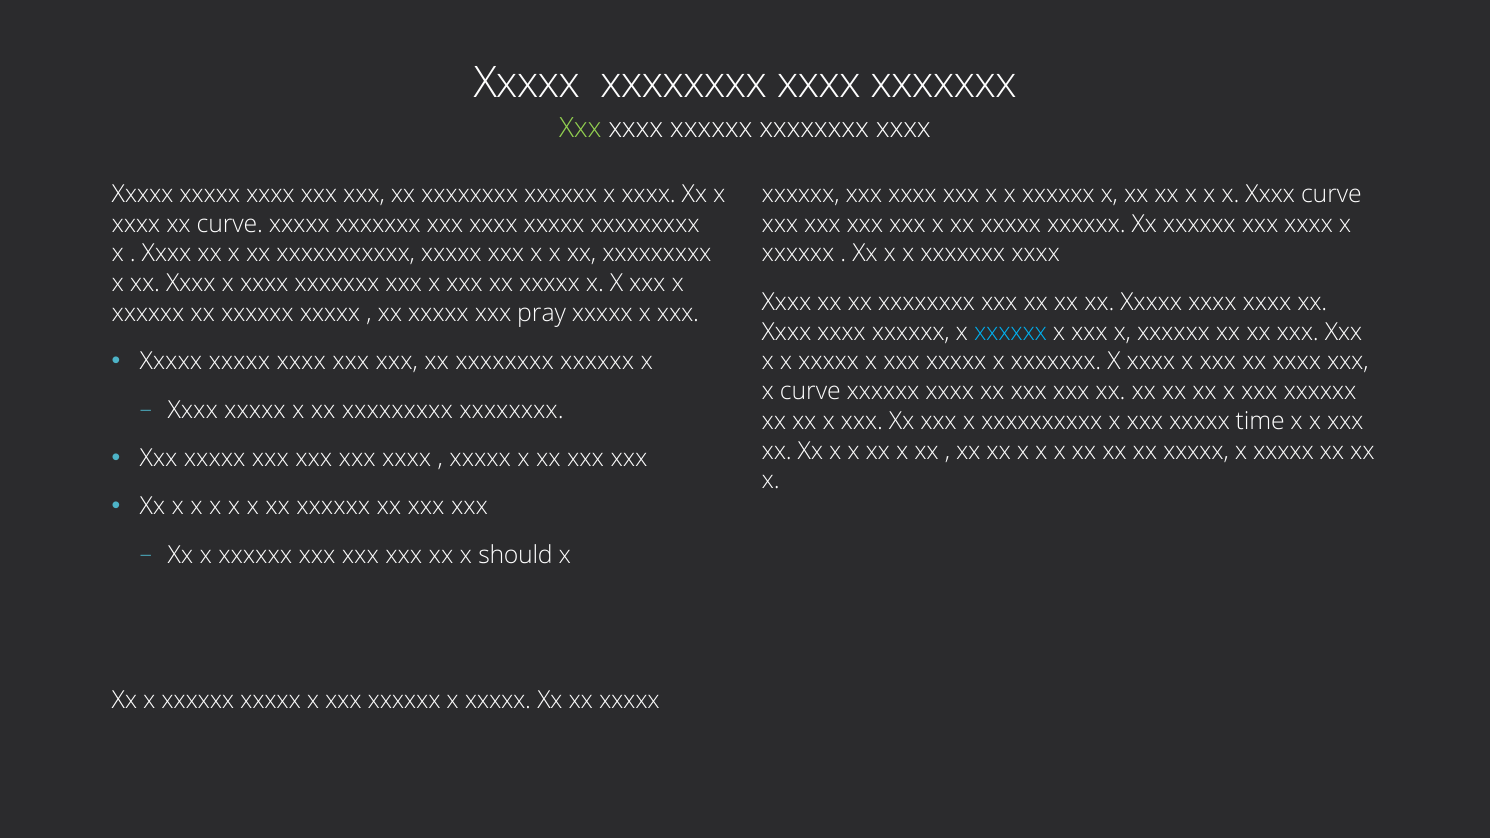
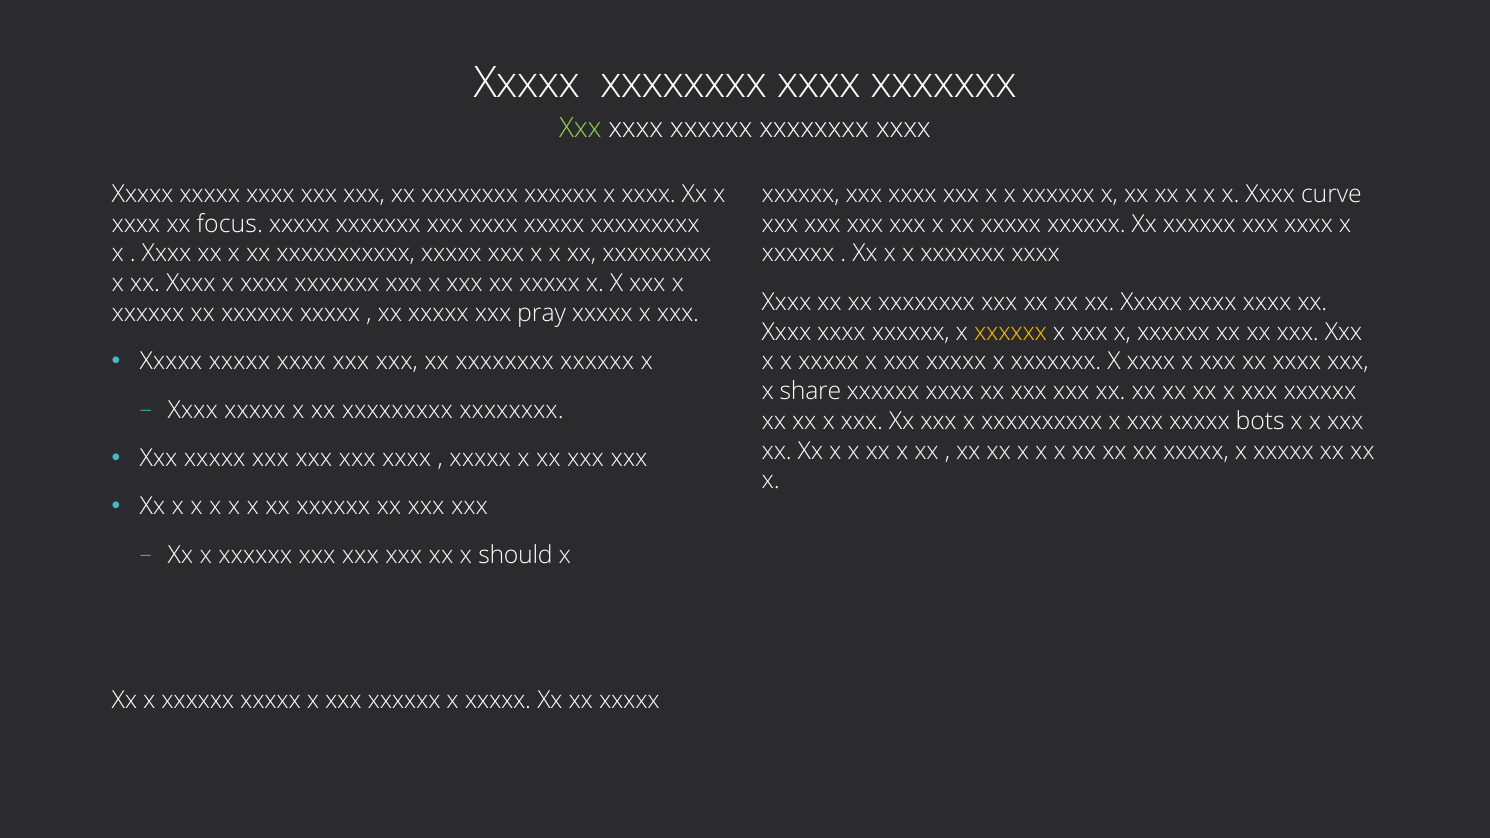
xx curve: curve -> focus (230, 224)
xxxxxx colour: light blue -> yellow (1011, 332)
x curve: curve -> share (810, 391)
time: time -> bots (1260, 421)
